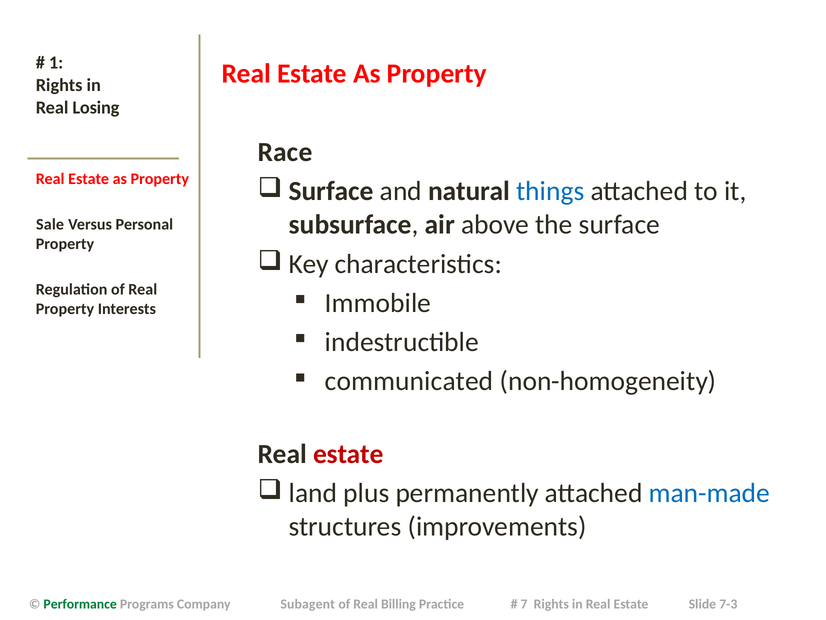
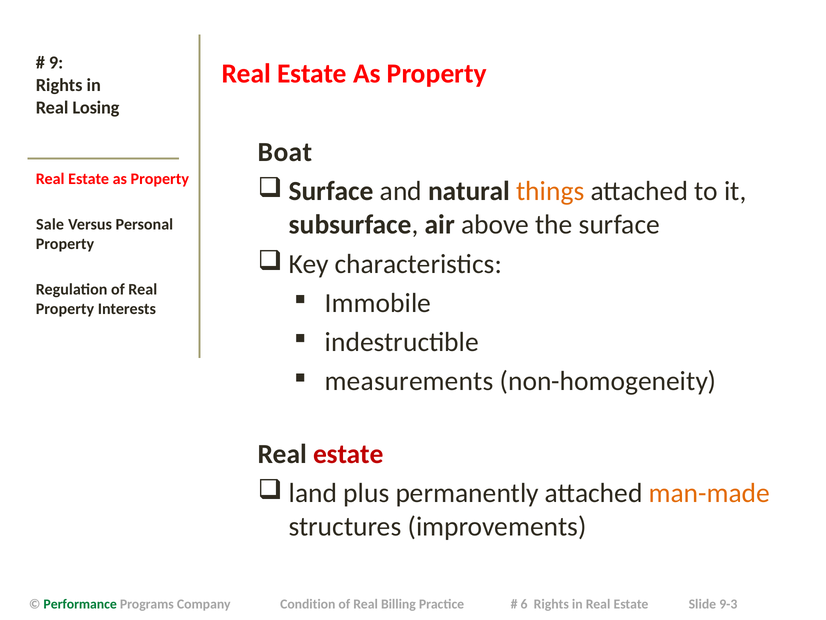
1: 1 -> 9 (56, 63)
Race: Race -> Boat (285, 152)
things colour: blue -> orange (550, 191)
communicated: communicated -> measurements (409, 381)
man-made colour: blue -> orange (709, 493)
Subagent: Subagent -> Condition (308, 604)
7: 7 -> 6 (524, 604)
7-3: 7-3 -> 9-3 (728, 604)
